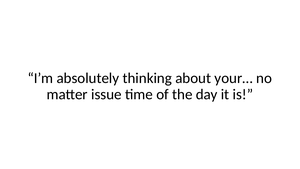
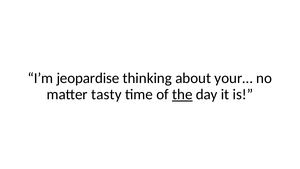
absolutely: absolutely -> jeopardise (88, 78)
issue: issue -> tasty (106, 94)
the underline: none -> present (182, 94)
